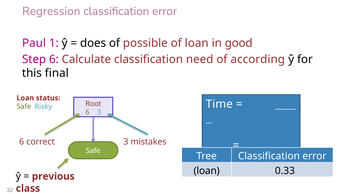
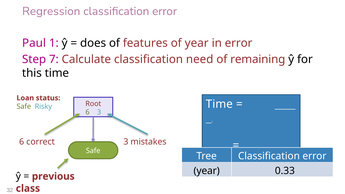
possible: possible -> features (145, 43)
of loan: loan -> year (197, 43)
in good: good -> error (239, 43)
Step 6: 6 -> 7 (54, 59)
according: according -> remaining (258, 59)
this final: final -> time (57, 73)
loan: loan -> year (207, 171)
